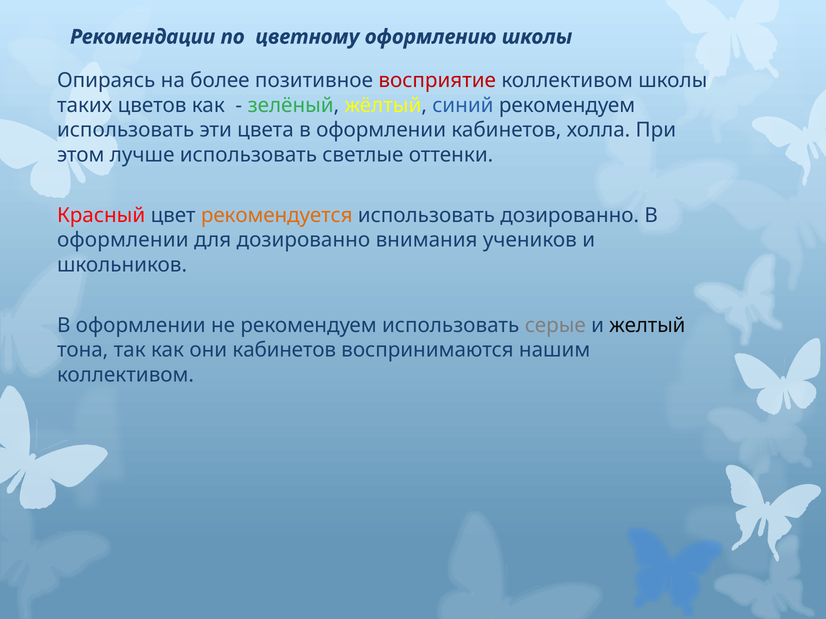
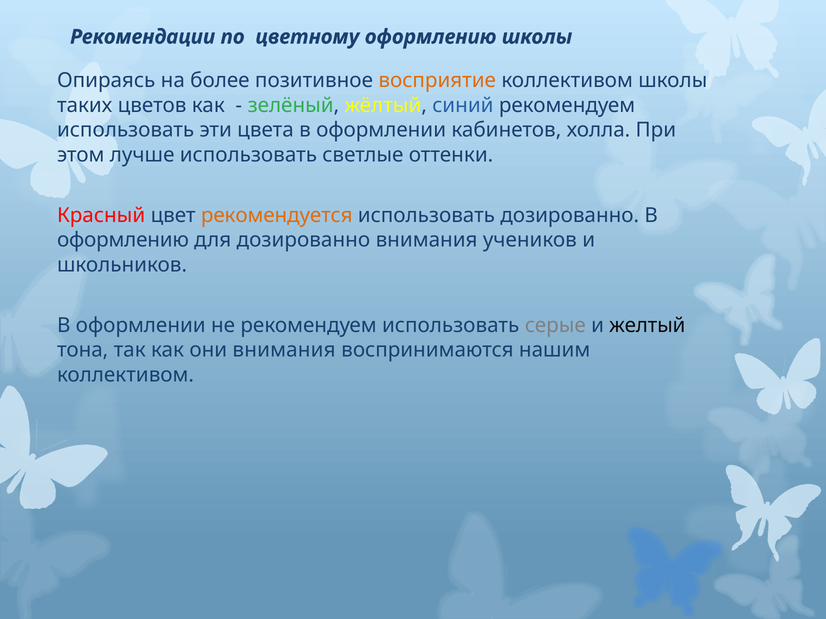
восприятие colour: red -> orange (437, 81)
оформлении: оформлении -> оформлению (123, 240)
они кабинетов: кабинетов -> внимания (284, 350)
